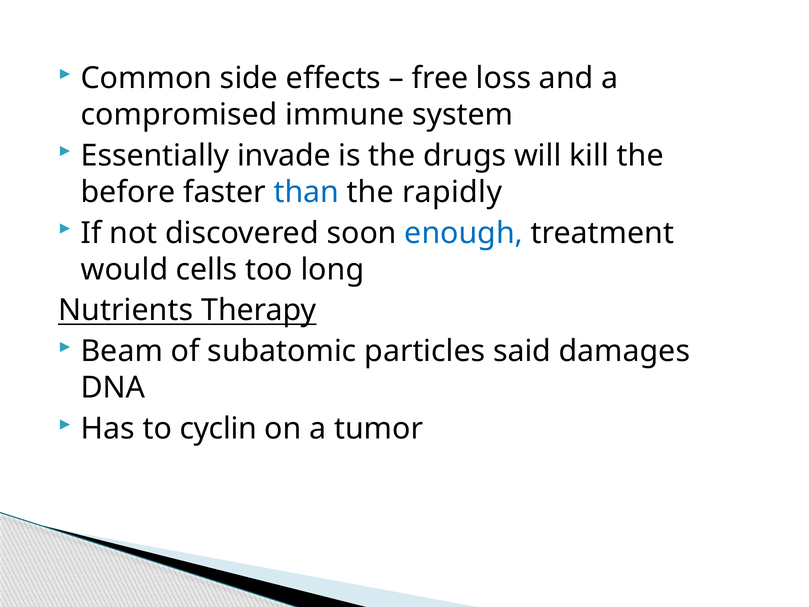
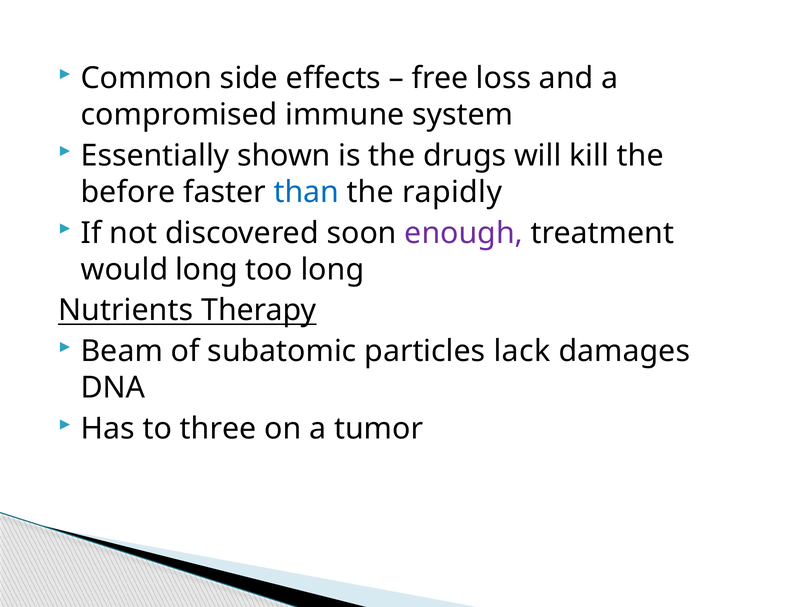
invade: invade -> shown (284, 156)
enough colour: blue -> purple (464, 233)
would cells: cells -> long (207, 269)
said: said -> lack (522, 351)
cyclin: cyclin -> three (218, 429)
